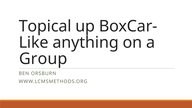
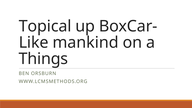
anything: anything -> mankind (86, 43)
Group: Group -> Things (43, 59)
